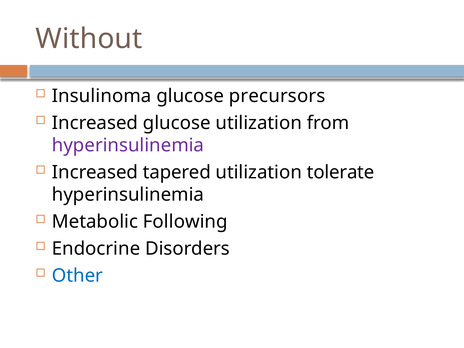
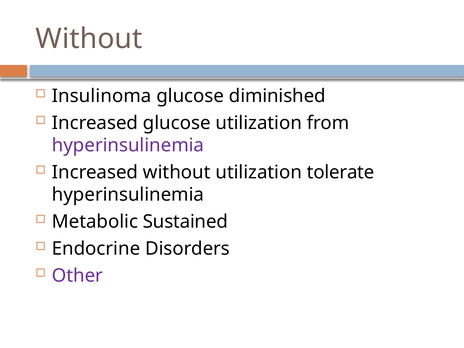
precursors: precursors -> diminished (277, 96)
Increased tapered: tapered -> without (177, 172)
Following: Following -> Sustained (185, 222)
Other colour: blue -> purple (77, 276)
